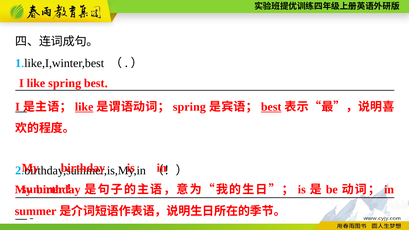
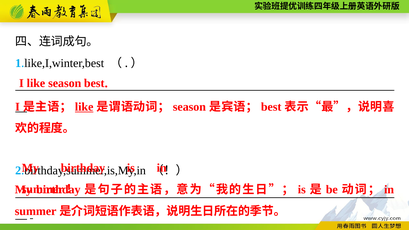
like spring: spring -> season (65, 83)
spring: spring -> season (189, 107)
best underline: present -> none (271, 107)
